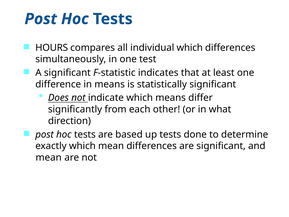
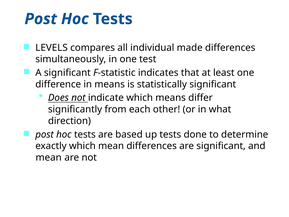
HOURS: HOURS -> LEVELS (52, 48)
individual which: which -> made (190, 48)
